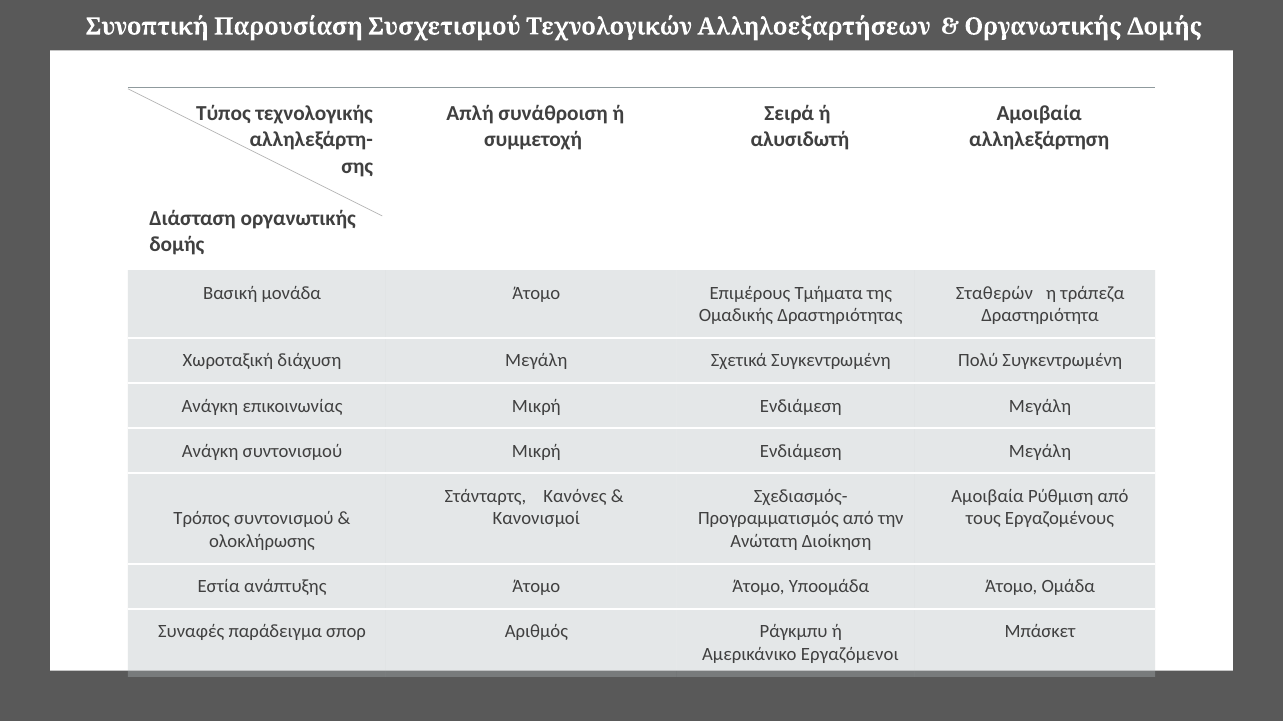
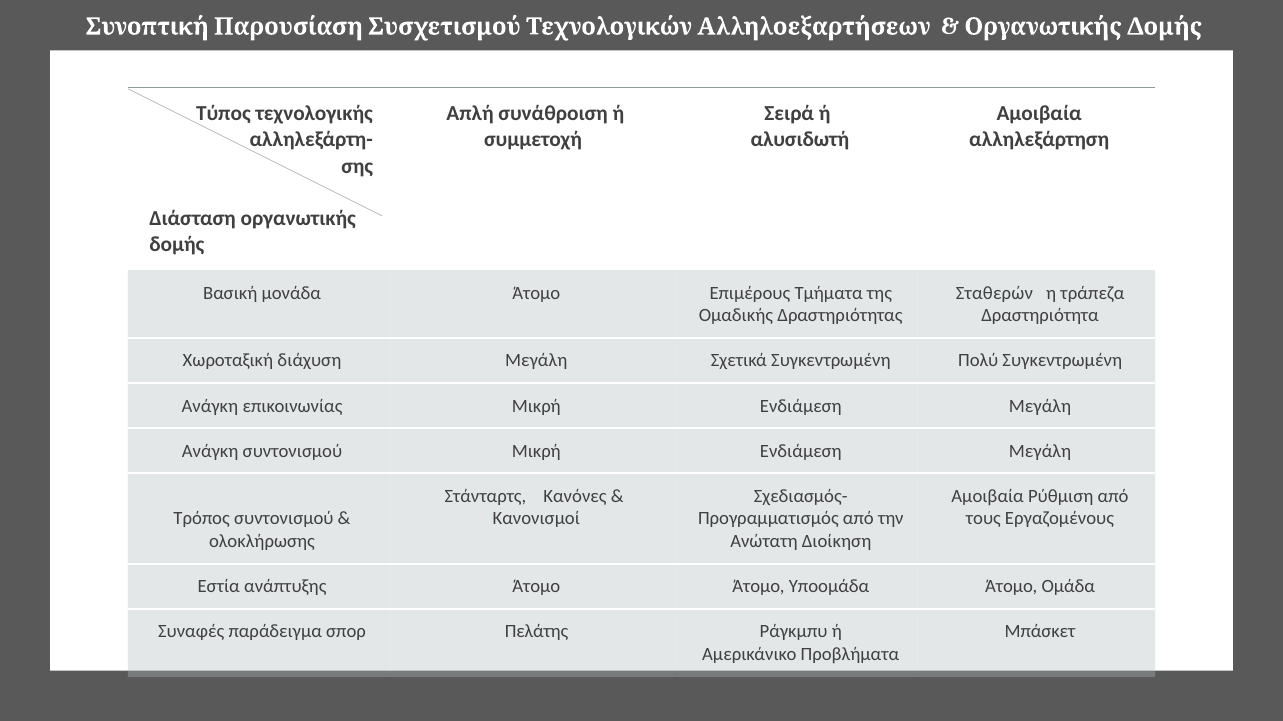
Αριθμός: Αριθμός -> Πελάτης (536, 632)
Εργαζόμενοι: Εργαζόμενοι -> Προβλήματα (850, 655)
